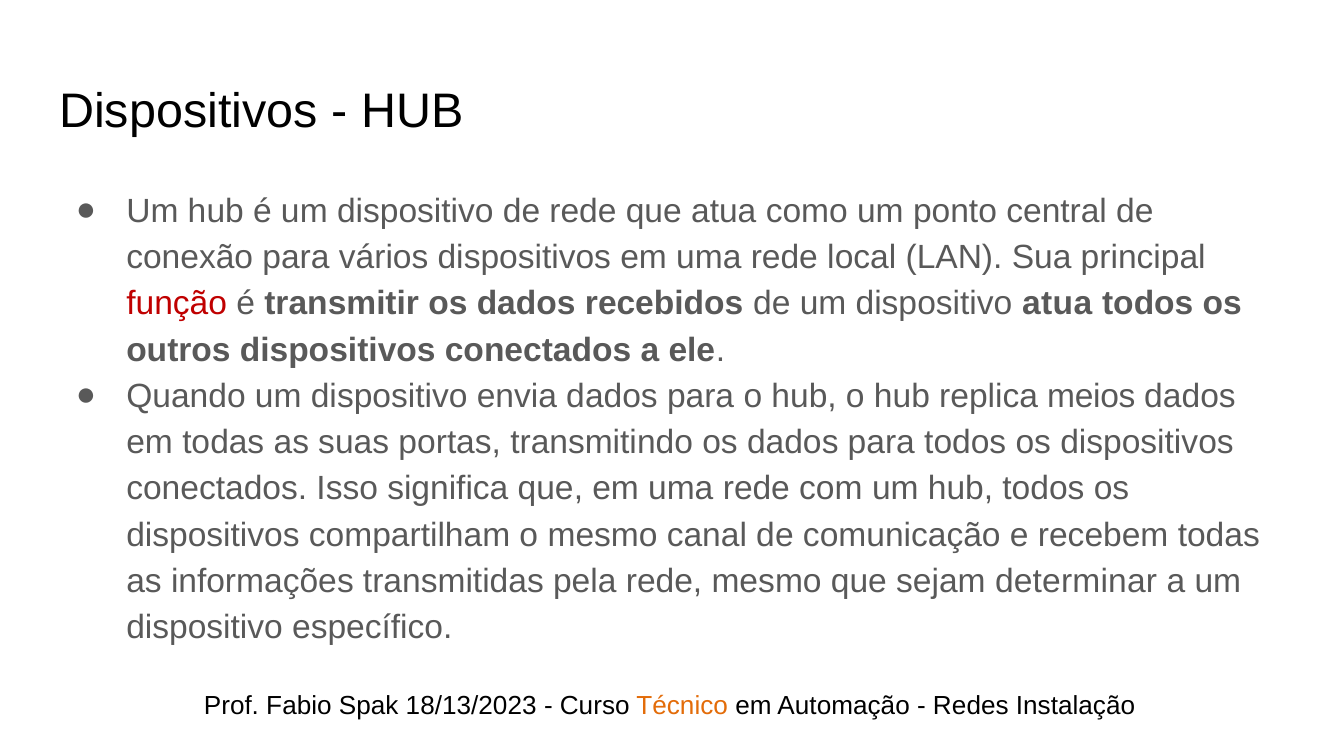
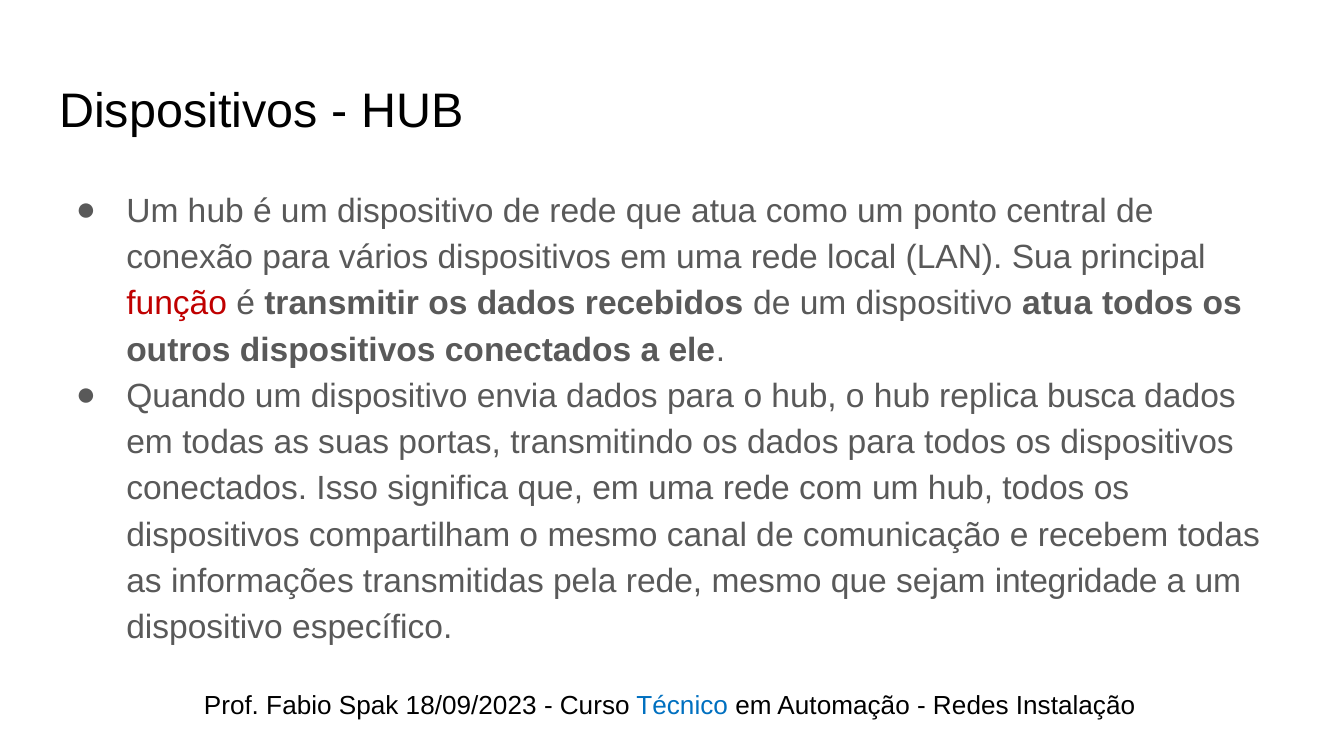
meios: meios -> busca (1091, 396)
determinar: determinar -> integridade (1076, 582)
18/13/2023: 18/13/2023 -> 18/09/2023 (471, 706)
Técnico colour: orange -> blue (682, 706)
